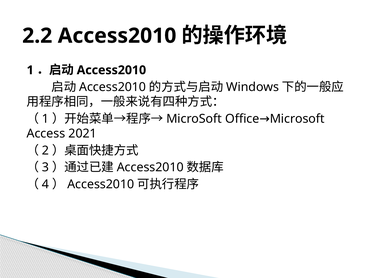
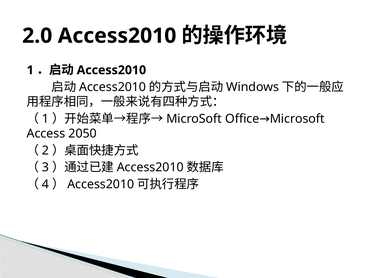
2.2: 2.2 -> 2.0 (37, 36)
2021: 2021 -> 2050 (83, 134)
